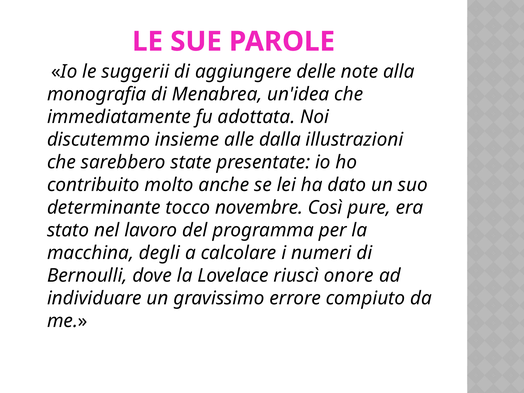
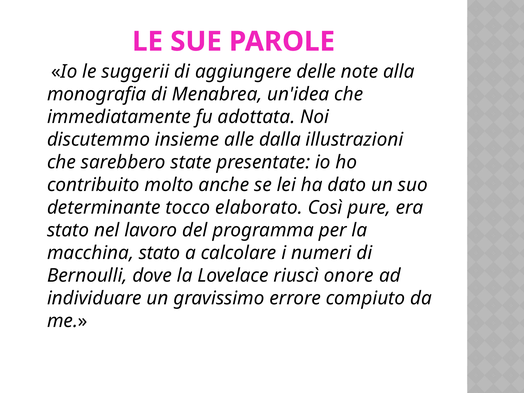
novembre: novembre -> elaborato (259, 208)
macchina degli: degli -> stato (160, 253)
